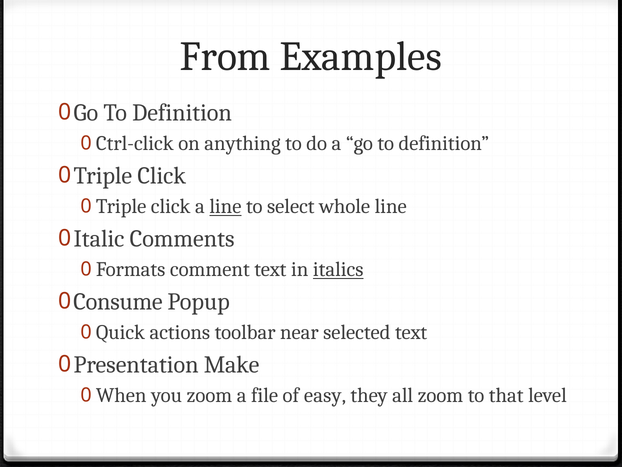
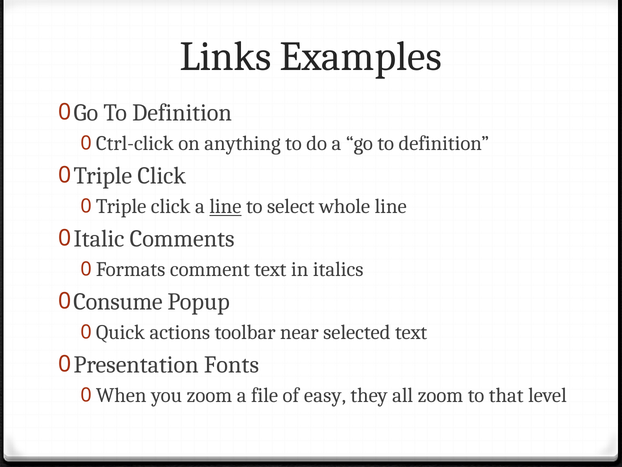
From: From -> Links (225, 57)
italics underline: present -> none (338, 269)
Make: Make -> Fonts (231, 364)
